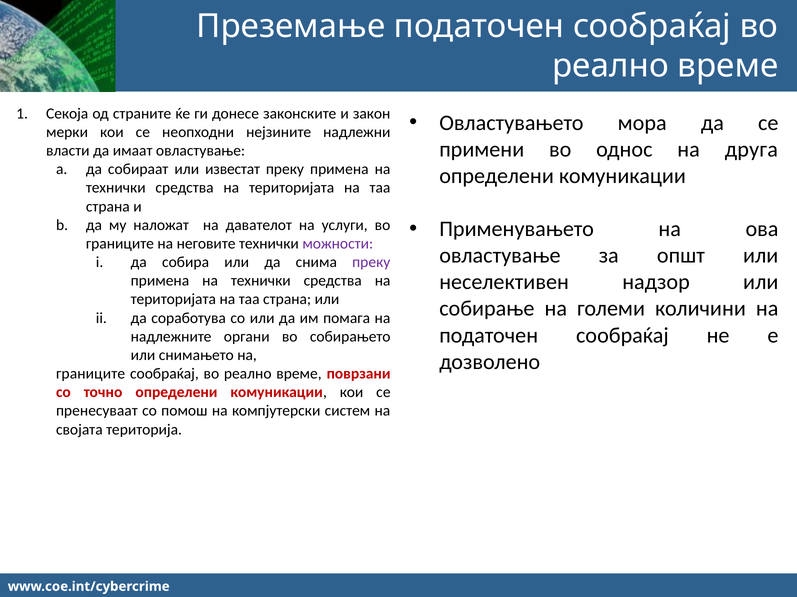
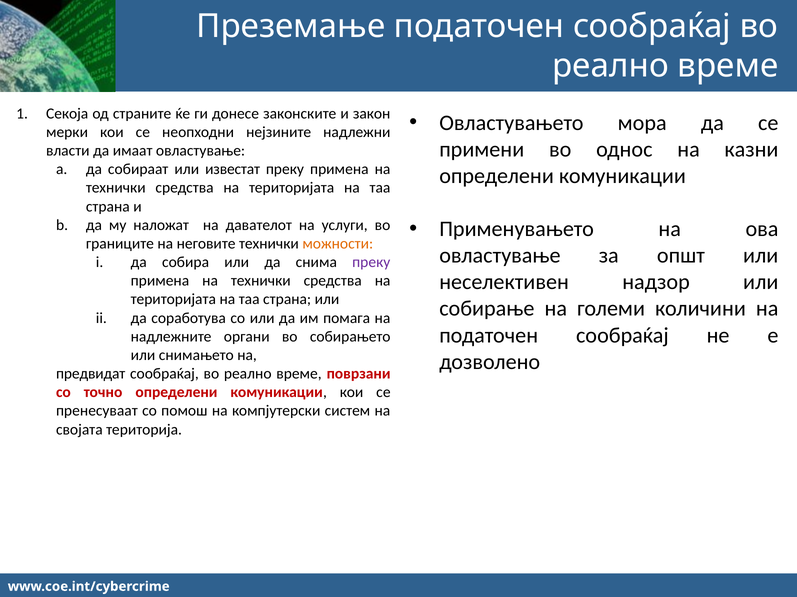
друга: друга -> казни (751, 150)
можности colour: purple -> orange (338, 244)
границите: границите -> предвидат (91, 374)
